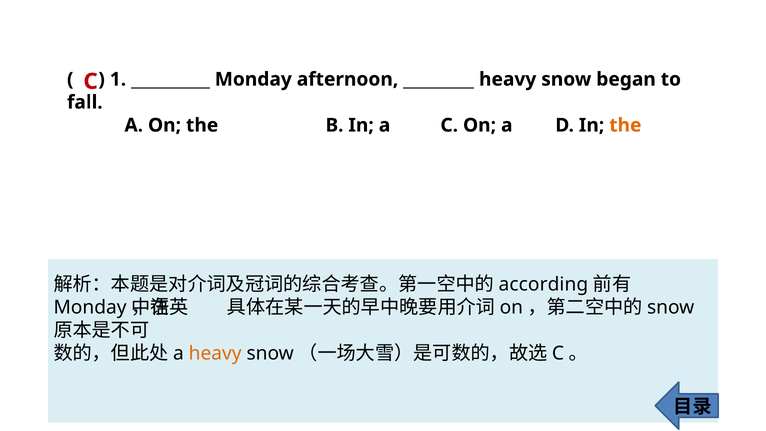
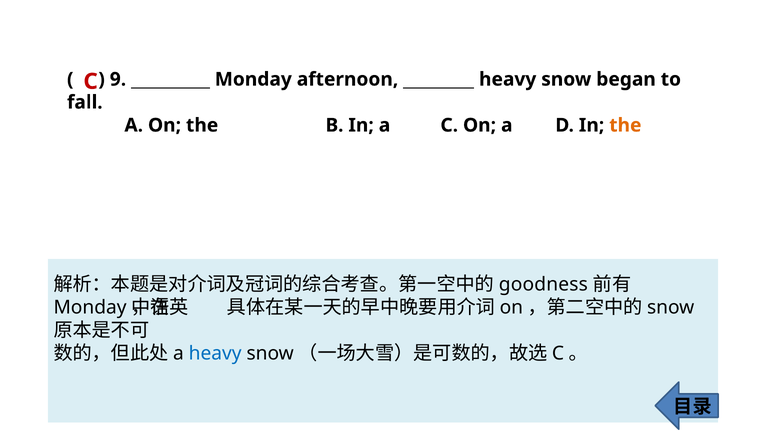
1: 1 -> 9 (118, 79)
according: according -> goodness (543, 284)
heavy colour: orange -> blue (215, 353)
